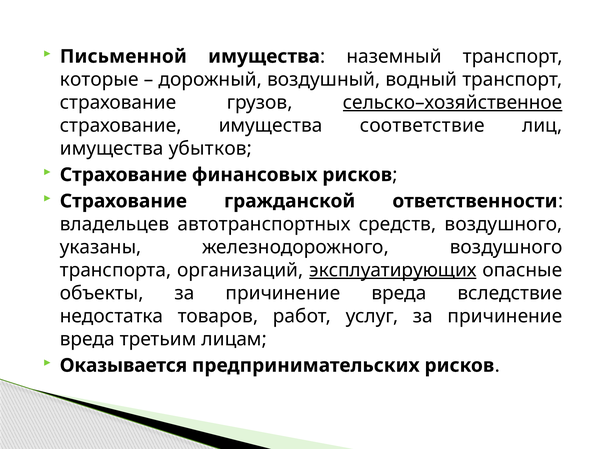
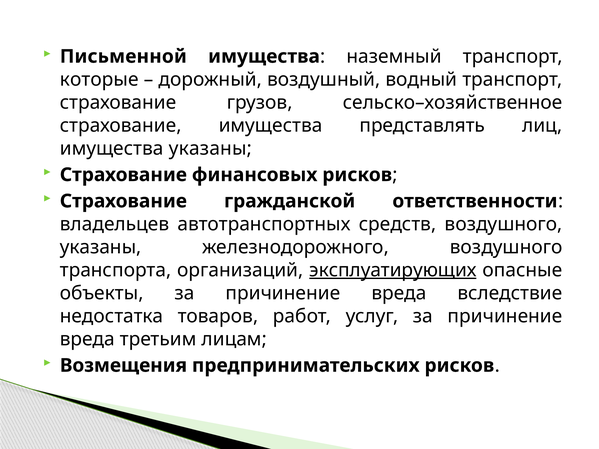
сельско–хозяйственное underline: present -> none (453, 102)
соответствие: соответствие -> представлять (422, 126)
имущества убытков: убытков -> указаны (210, 149)
Оказывается: Оказывается -> Возмещения (123, 366)
